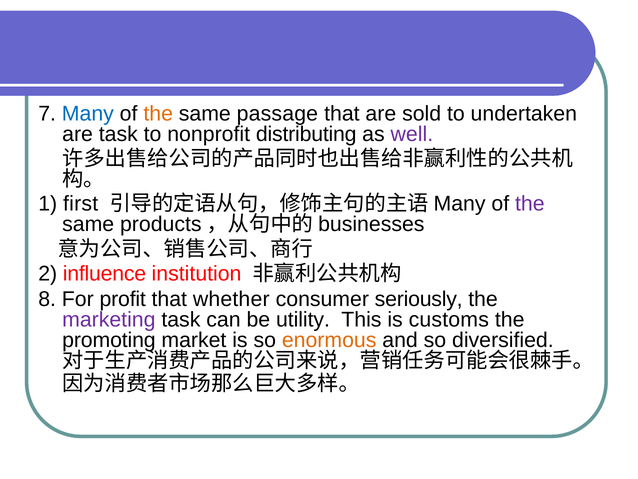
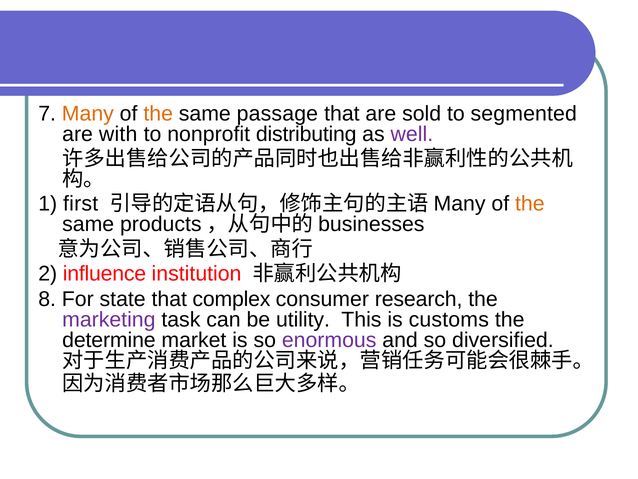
Many colour: blue -> orange (88, 114)
undertaken: undertaken -> segmented (524, 114)
are task: task -> with (118, 134)
the colour: purple -> orange (530, 204)
profit: profit -> state (123, 299)
whether: whether -> complex (231, 299)
seriously: seriously -> research (419, 299)
promoting: promoting -> determine (109, 340)
enormous colour: orange -> purple (329, 340)
